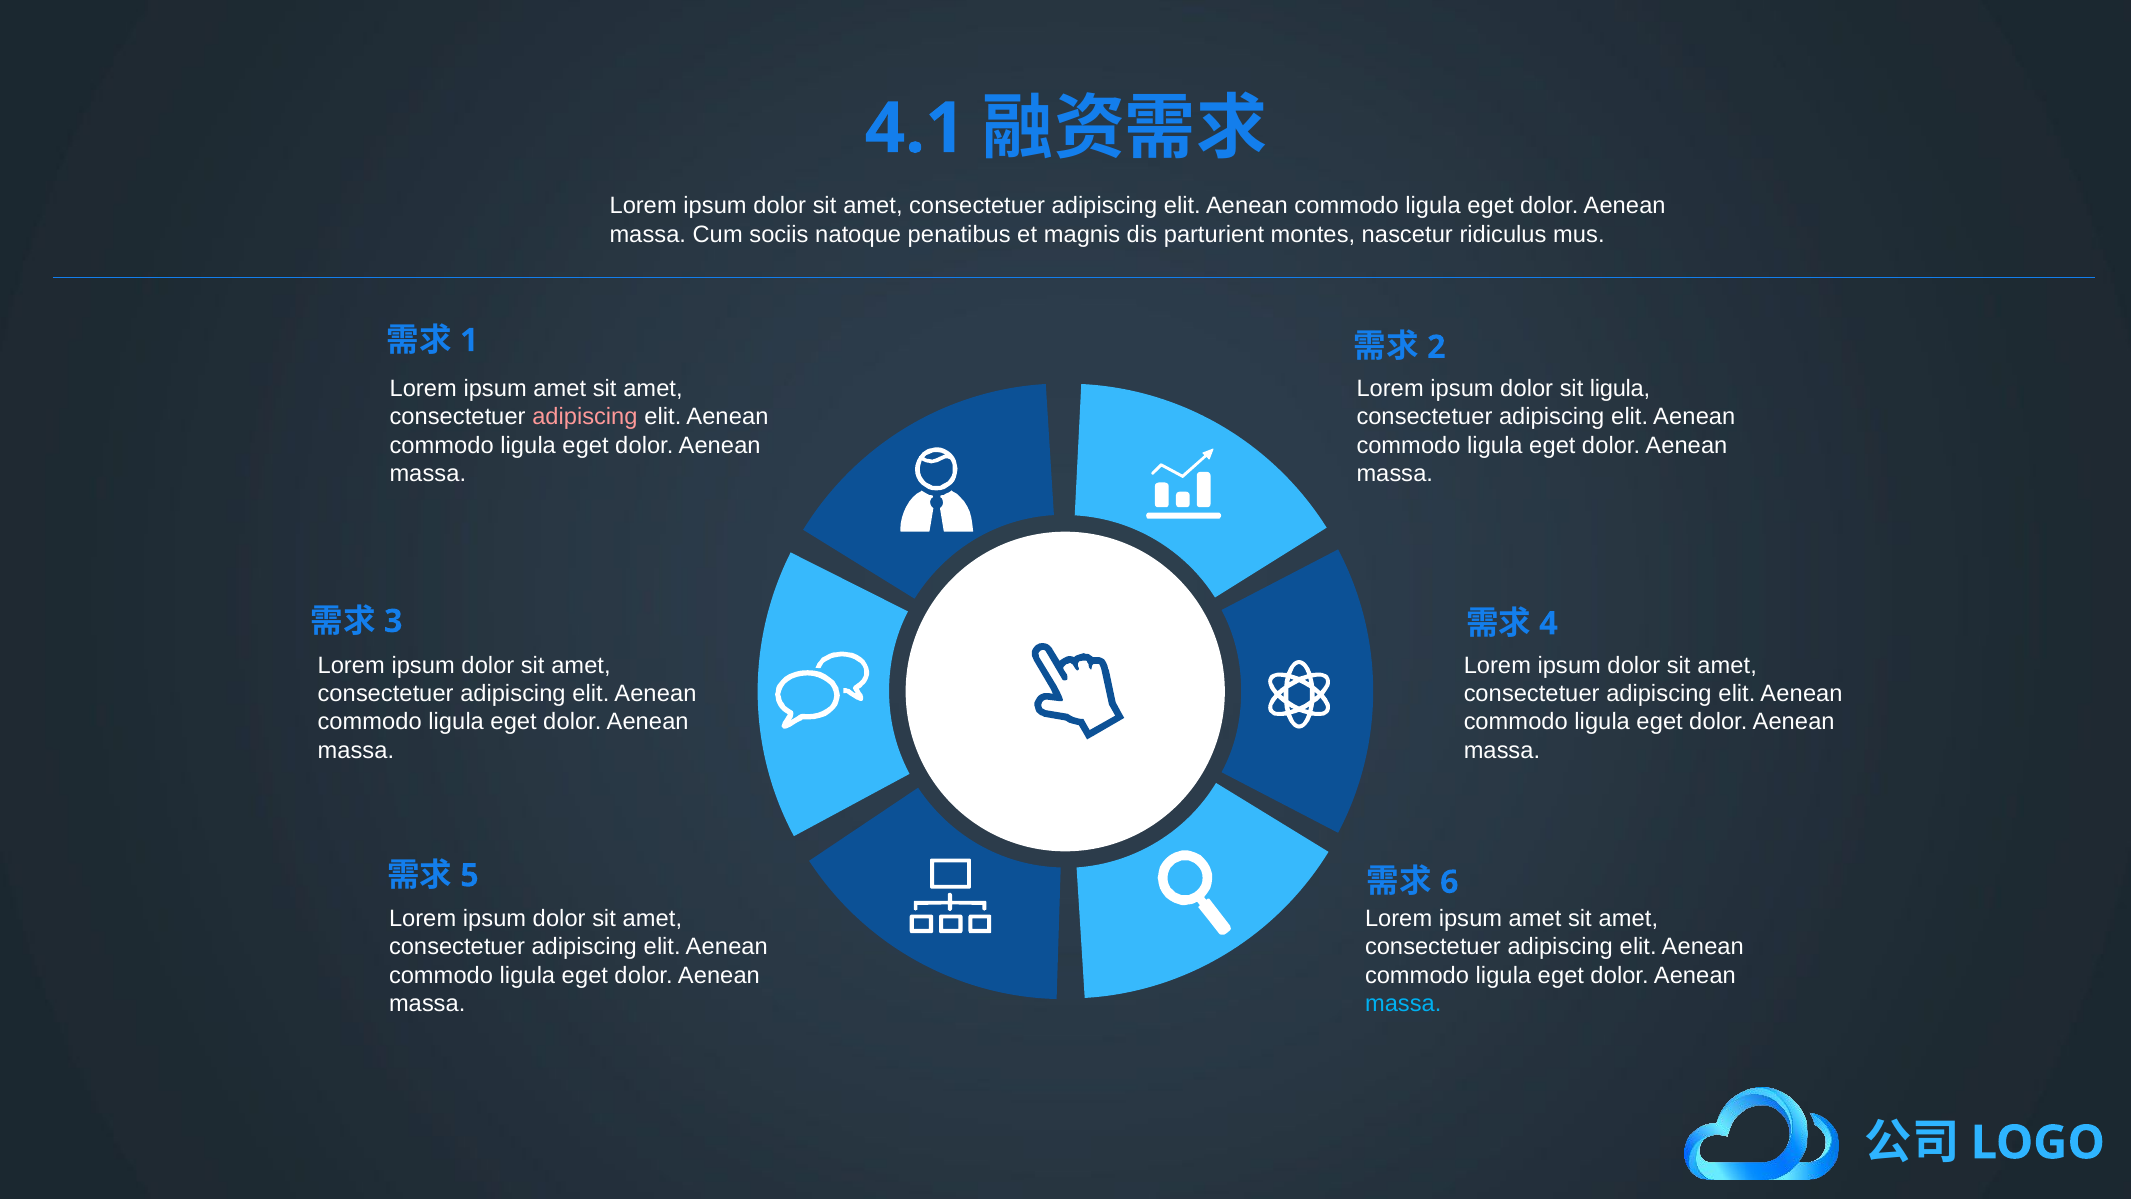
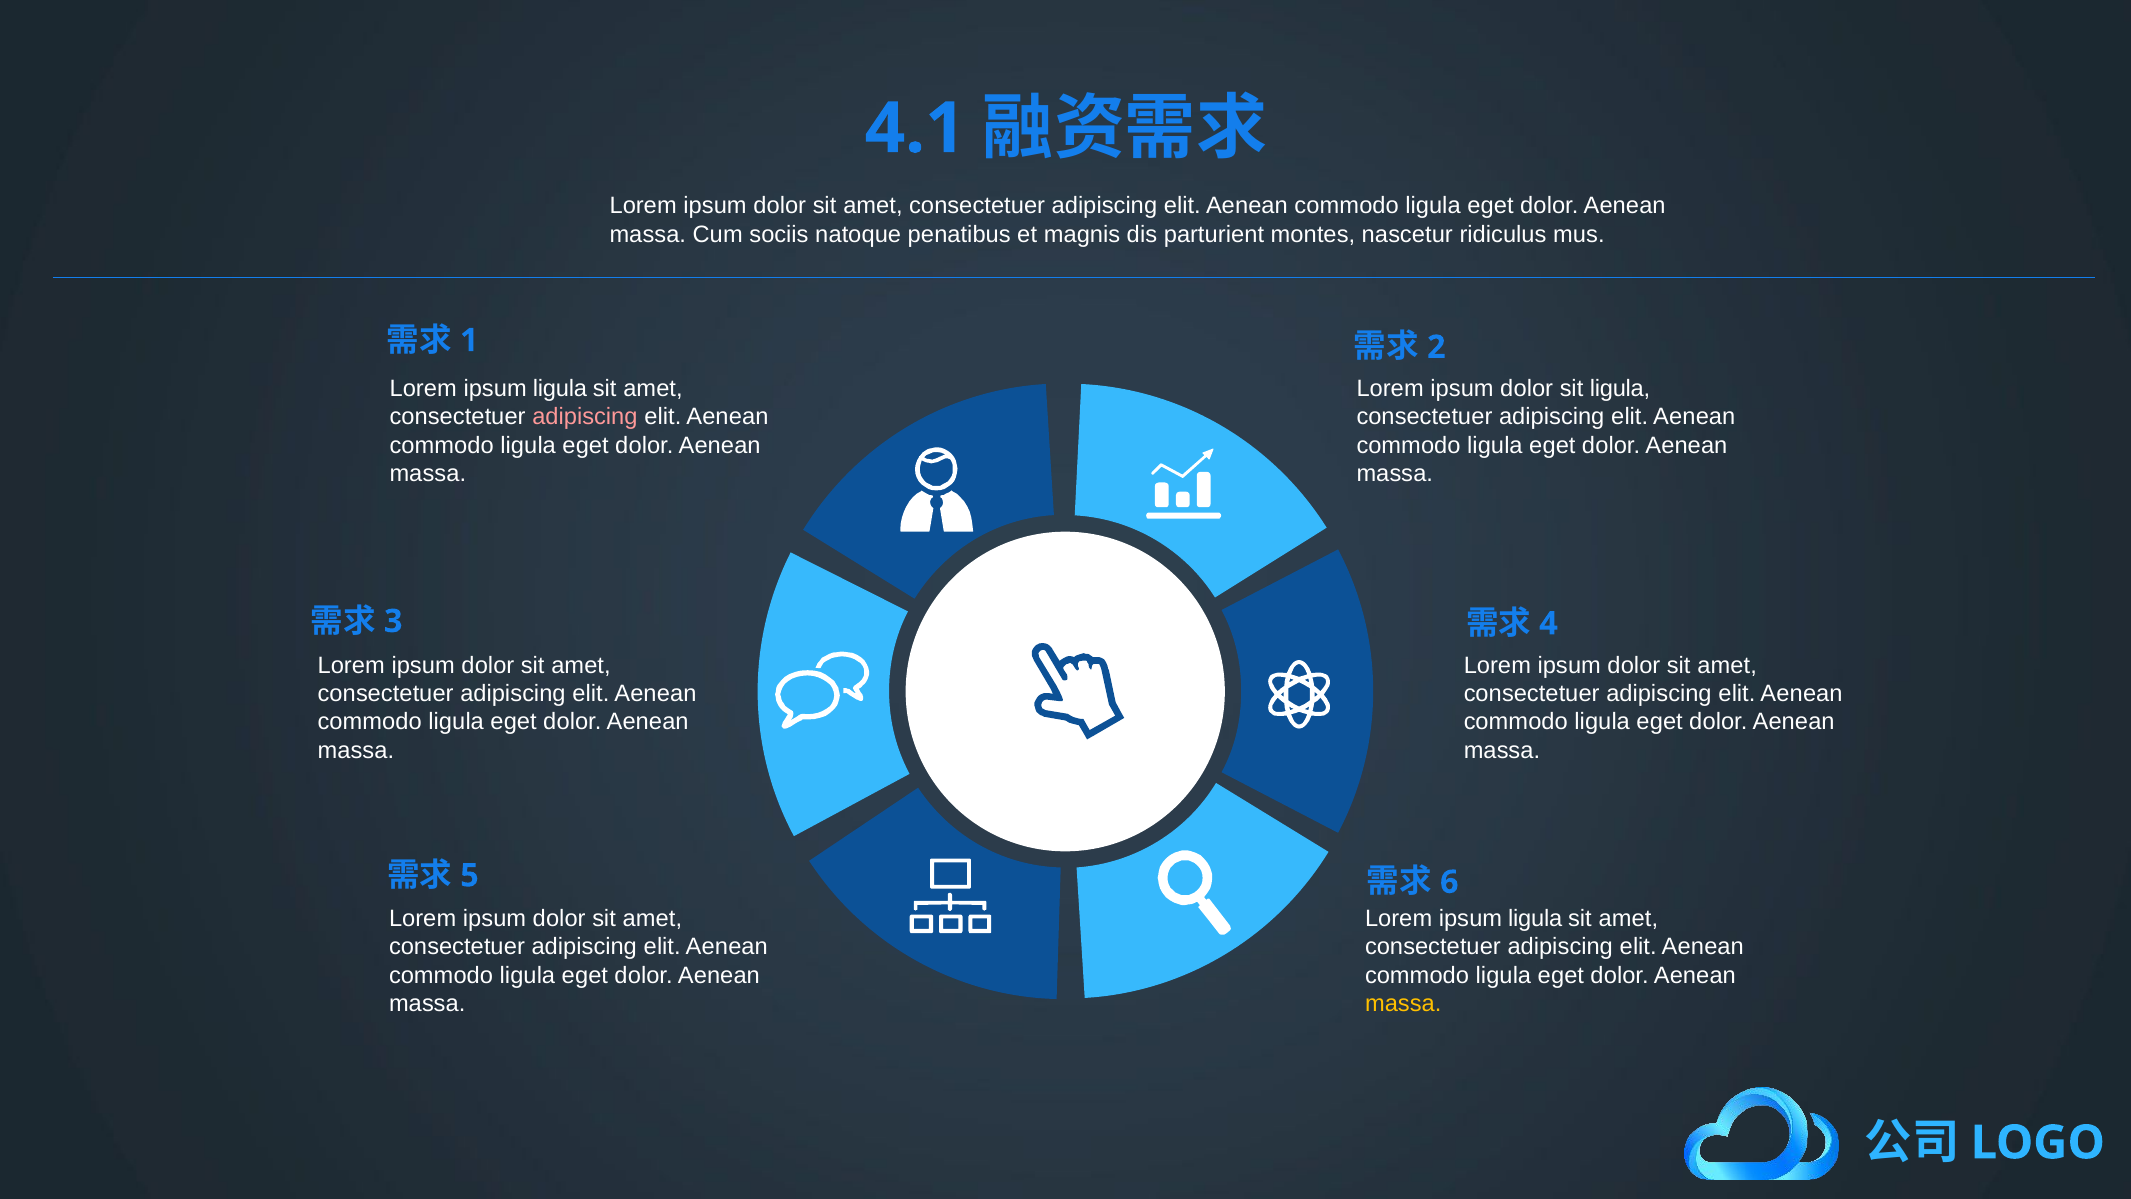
amet: amet -> ligula (560, 388)
amet: amet -> ligula (1535, 919)
massa colour: light blue -> yellow (1403, 1004)
